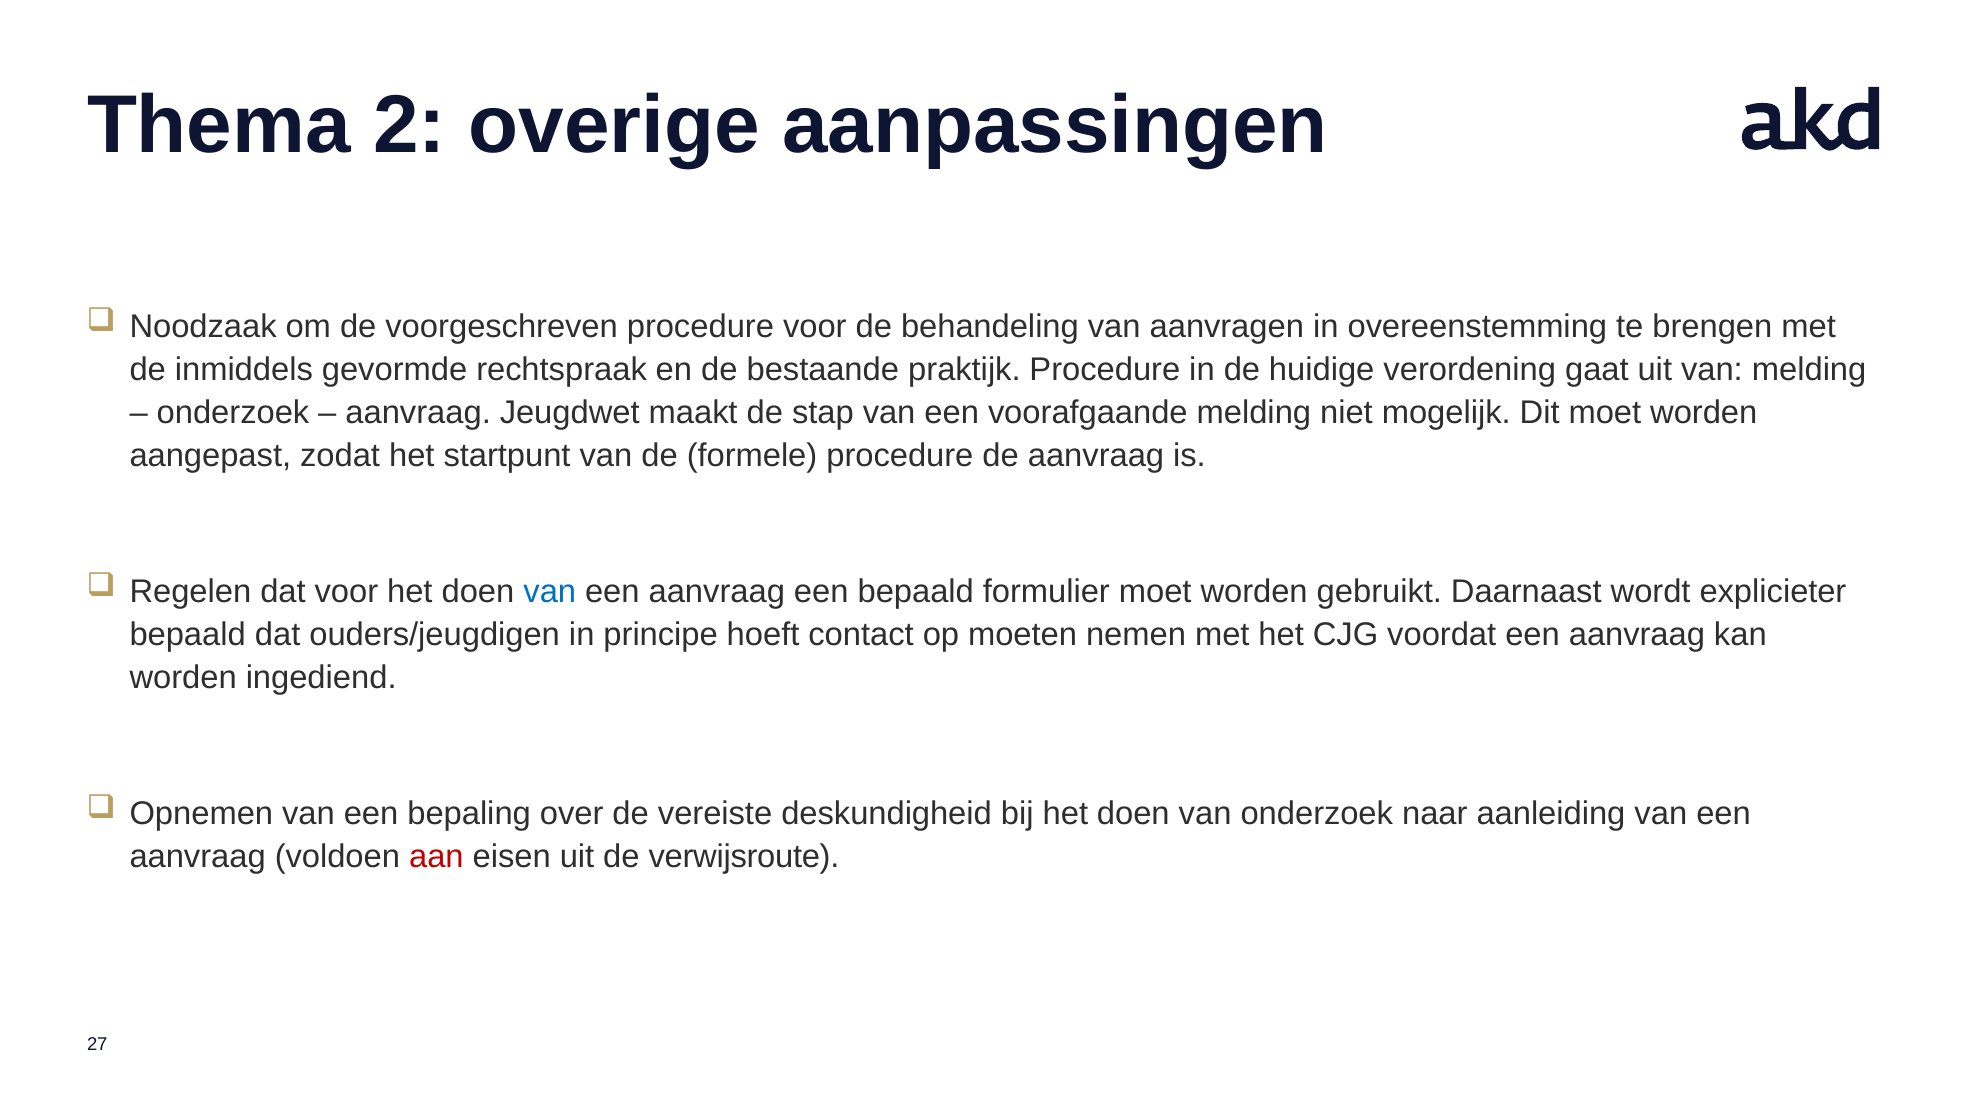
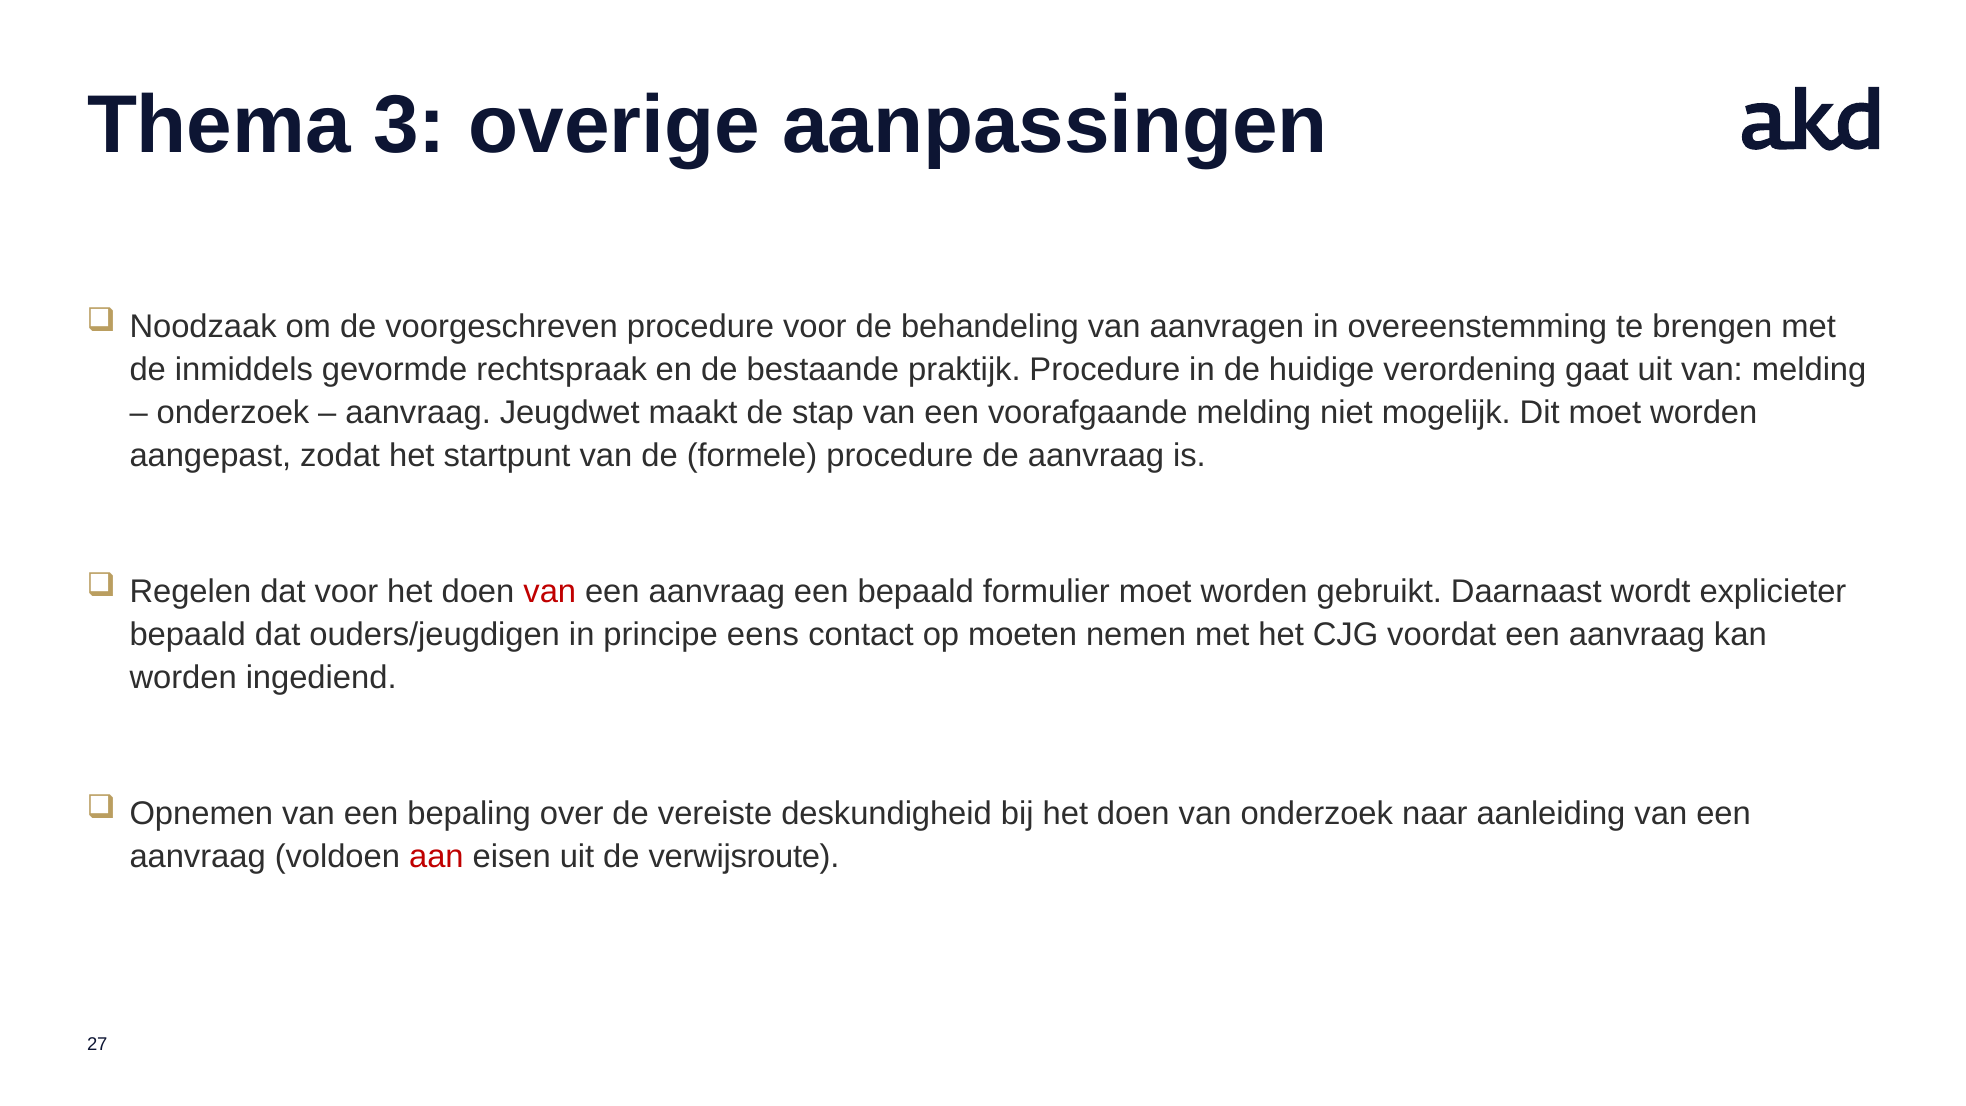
2: 2 -> 3 (410, 126)
van colour: blue -> red (550, 591)
hoeft: hoeft -> eens (763, 634)
